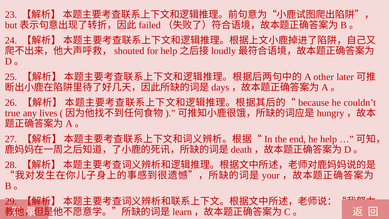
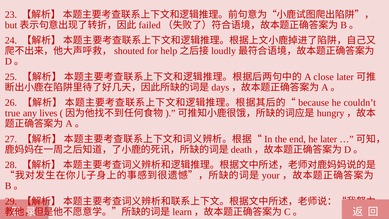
other: other -> close (324, 77)
he help: help -> later (329, 139)
